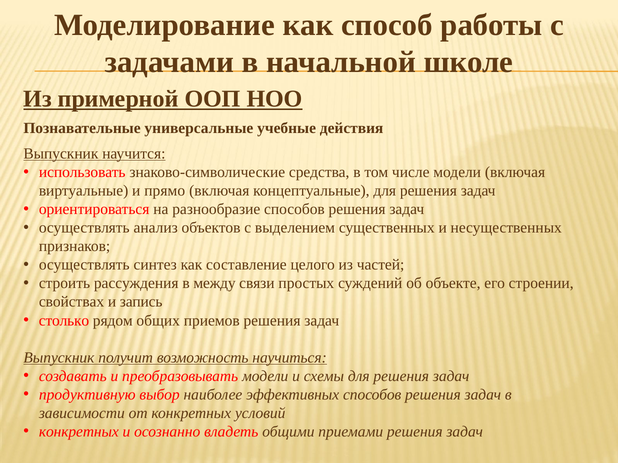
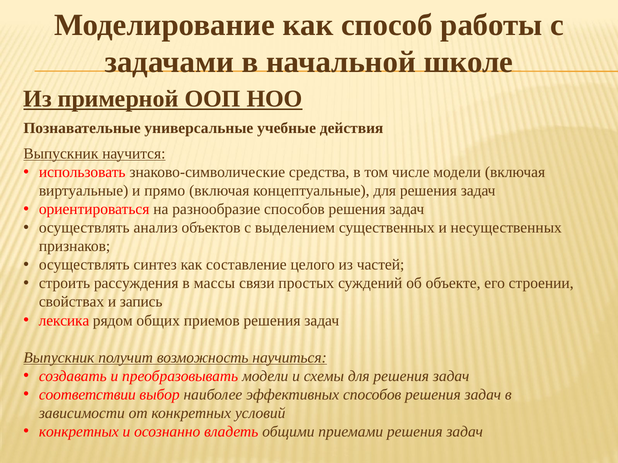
между: между -> массы (214, 284)
столько: столько -> лексика (64, 321)
продуктивную: продуктивную -> соответствии (87, 395)
